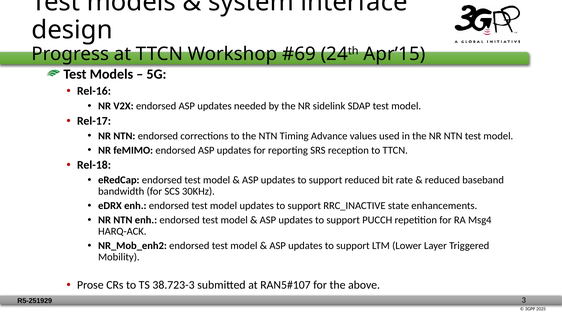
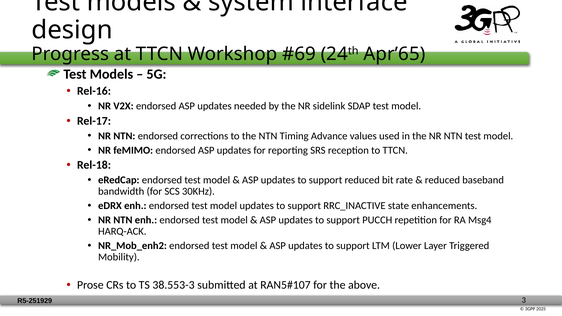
Apr’15: Apr’15 -> Apr’65 (394, 54)
38.723-3: 38.723-3 -> 38.553-3 (174, 285)
